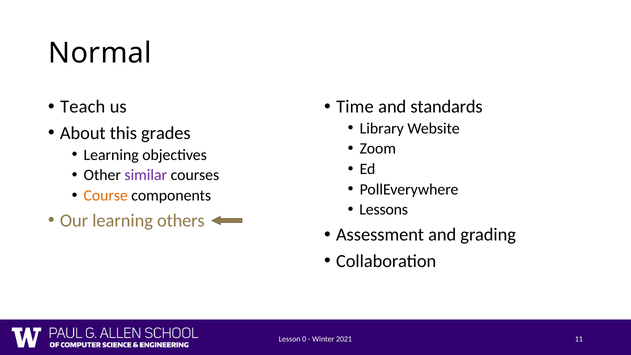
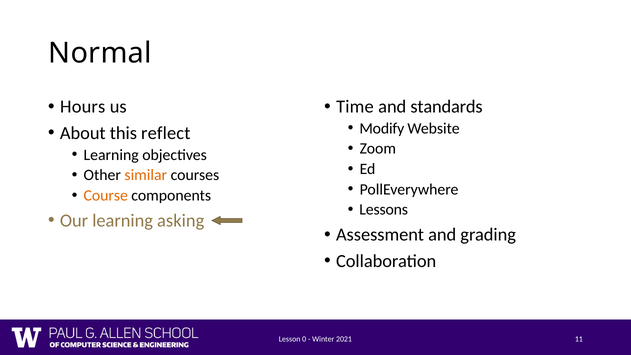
Teach: Teach -> Hours (83, 107)
Library: Library -> Modify (382, 128)
grades: grades -> reflect (166, 133)
similar colour: purple -> orange (146, 175)
others: others -> asking (181, 220)
